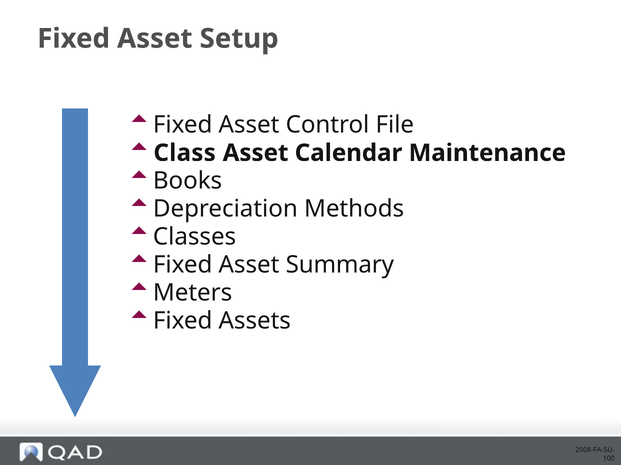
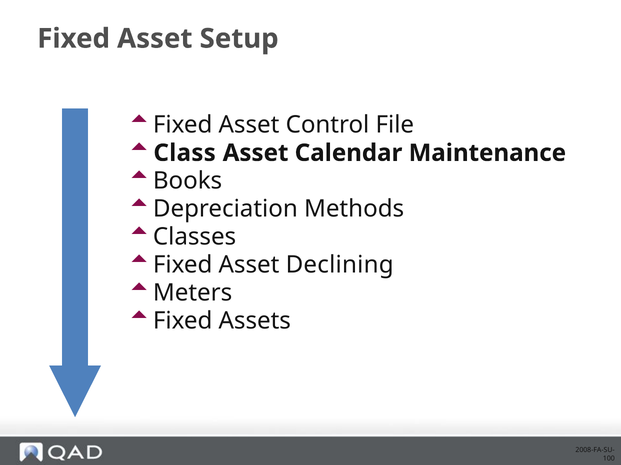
Summary: Summary -> Declining (340, 265)
